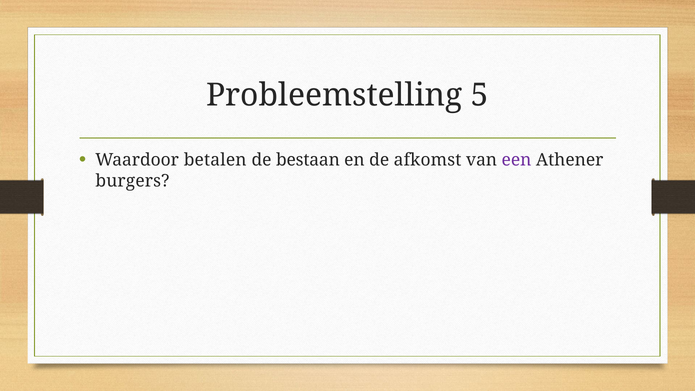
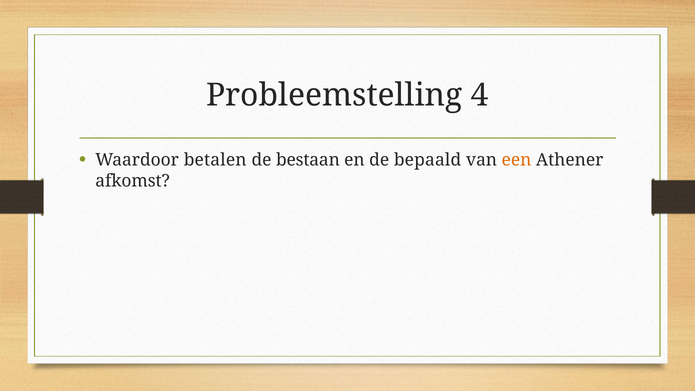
5: 5 -> 4 (480, 95)
afkomst: afkomst -> bepaald (428, 160)
een colour: purple -> orange (517, 160)
burgers: burgers -> afkomst (133, 181)
